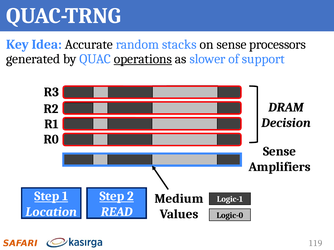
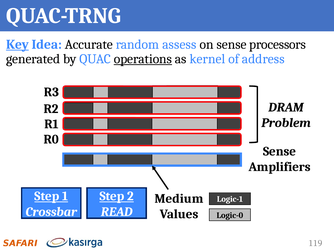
Key underline: none -> present (17, 44)
stacks: stacks -> assess (179, 44)
slower: slower -> kernel (207, 59)
support: support -> address (263, 59)
Decision: Decision -> Problem (286, 123)
Location: Location -> Crossbar (51, 212)
